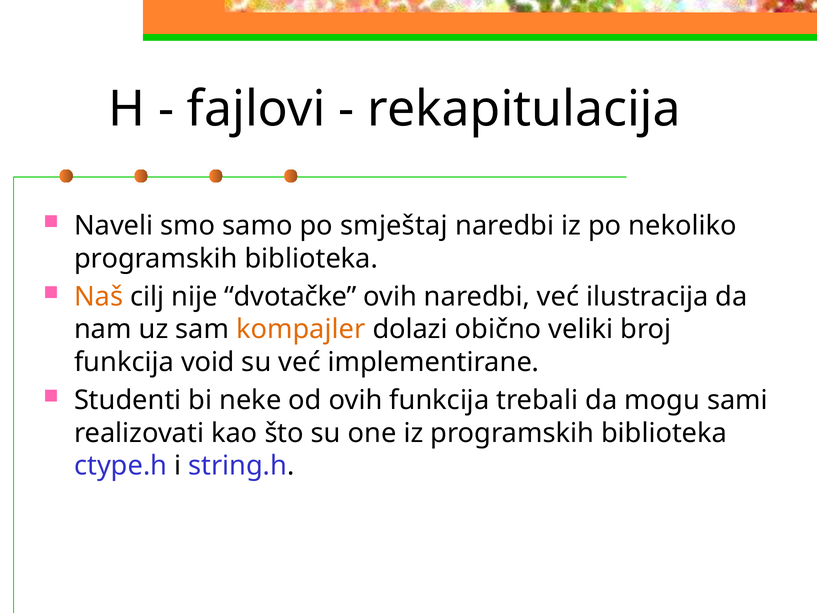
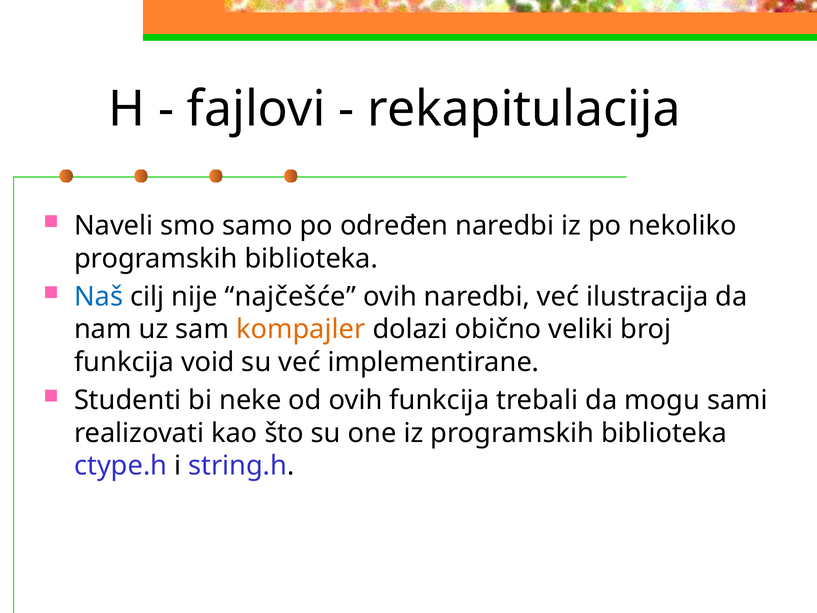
smještaj: smještaj -> određen (394, 226)
Naš colour: orange -> blue (99, 297)
dvotačke: dvotačke -> najčešće (290, 297)
